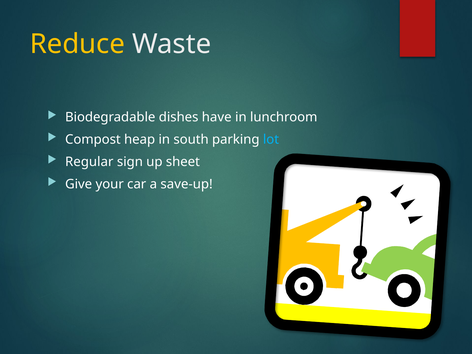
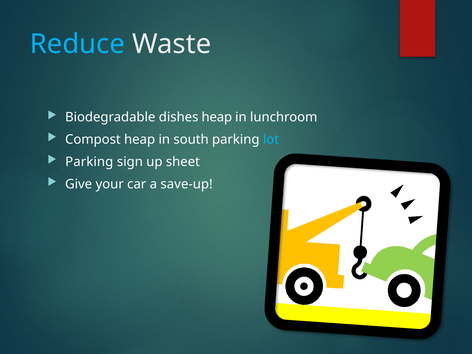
Reduce colour: yellow -> light blue (77, 44)
dishes have: have -> heap (217, 117)
Regular: Regular -> Parking (89, 162)
